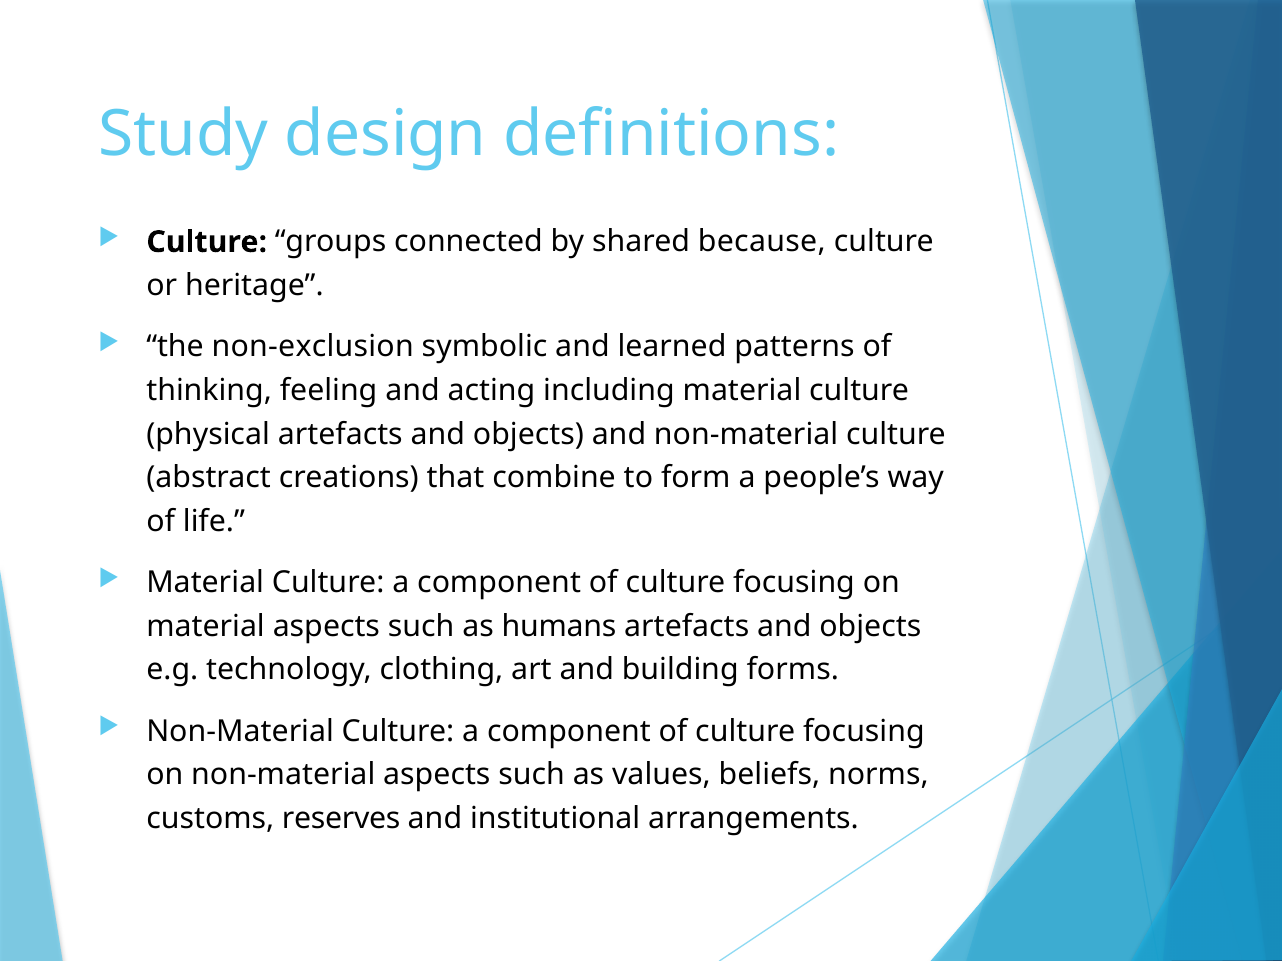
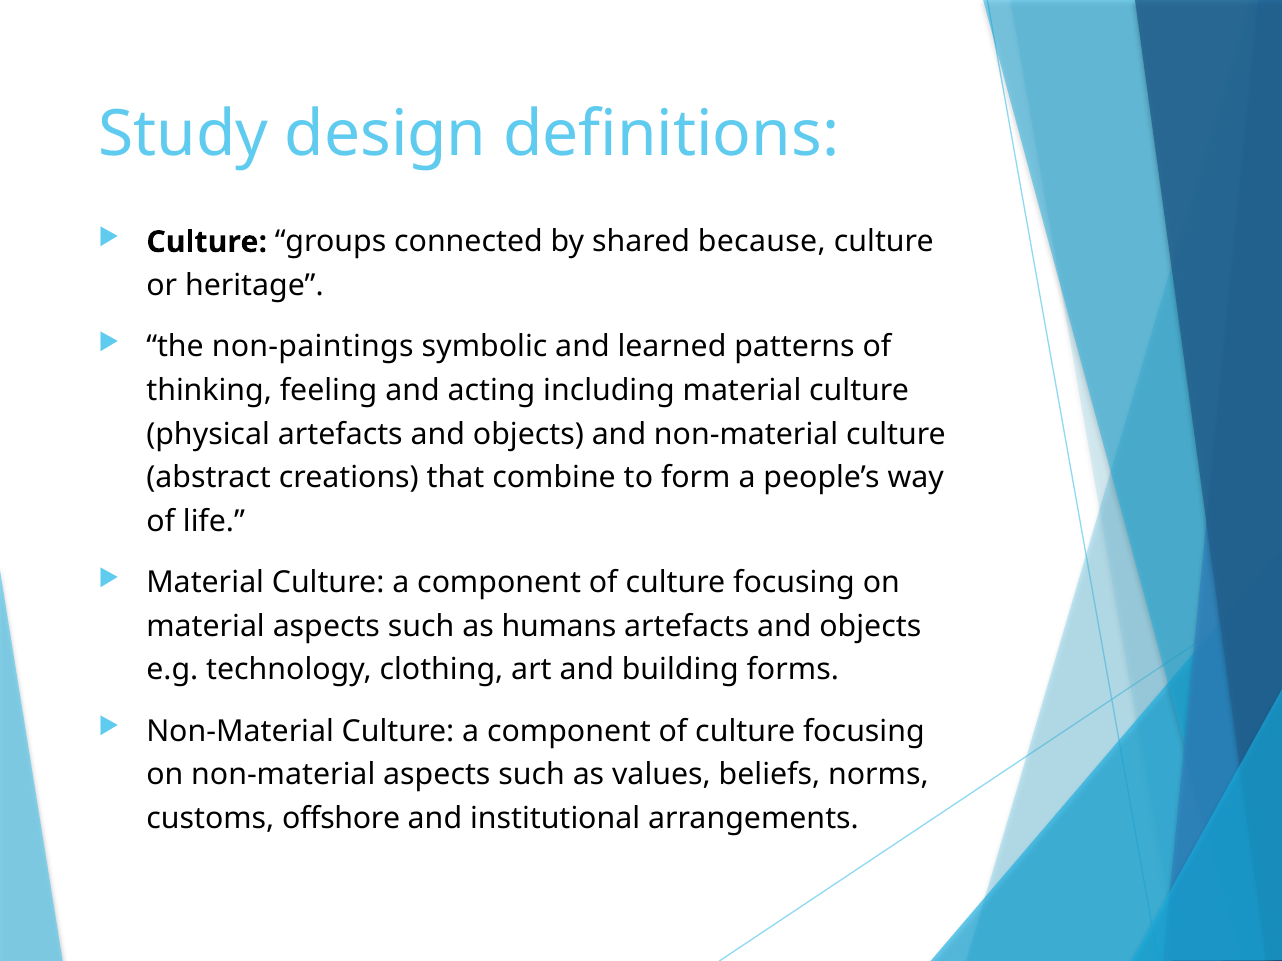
non-exclusion: non-exclusion -> non-paintings (313, 347)
reserves: reserves -> offshore (341, 819)
